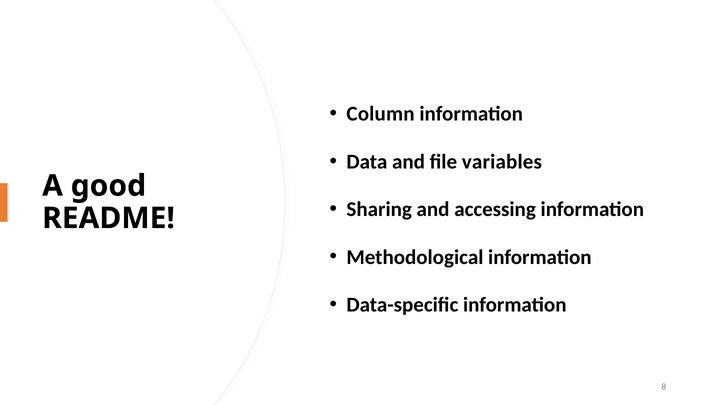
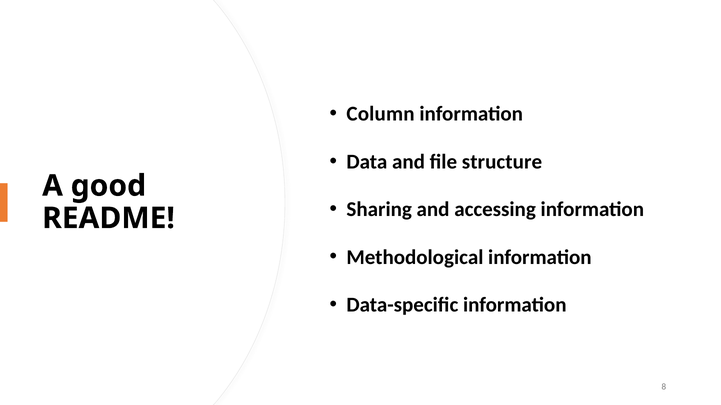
variables: variables -> structure (502, 162)
